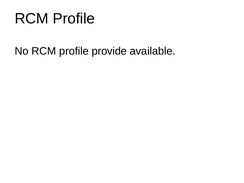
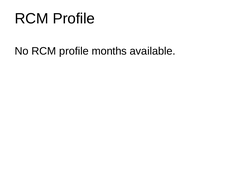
provide: provide -> months (109, 51)
